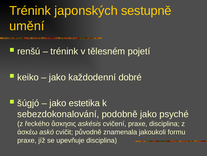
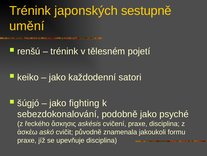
dobré: dobré -> satori (130, 77)
estetika: estetika -> fighting (84, 103)
